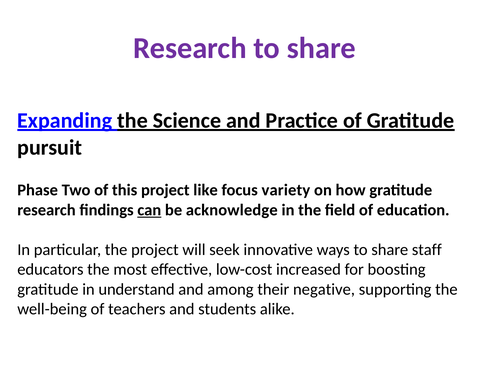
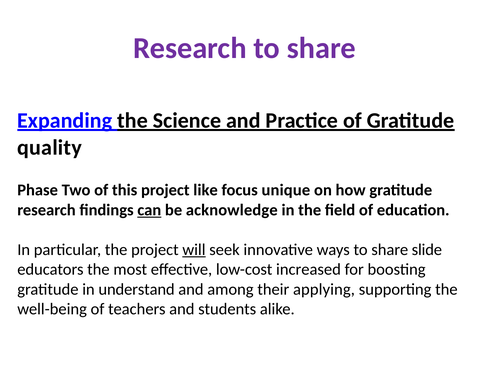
pursuit: pursuit -> quality (50, 148)
variety: variety -> unique (286, 190)
will underline: none -> present (194, 250)
staff: staff -> slide (427, 250)
negative: negative -> applying (324, 289)
